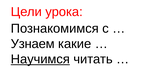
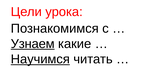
Узнаем underline: none -> present (33, 44)
